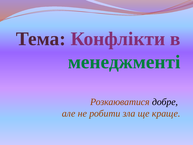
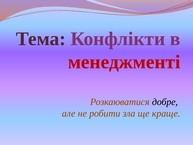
менеджменті colour: green -> red (124, 62)
